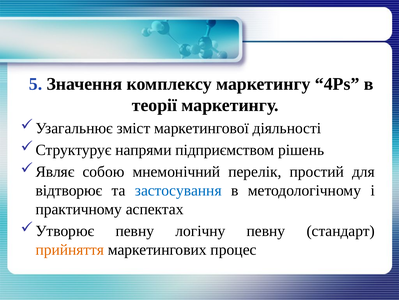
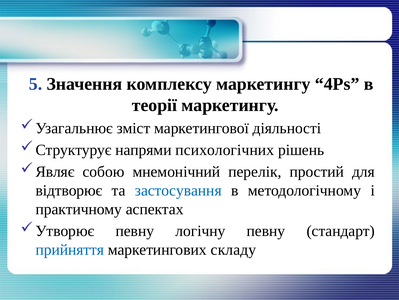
підприємством: підприємством -> психологічних (225, 150)
прийняття colour: orange -> blue (70, 249)
процес: процес -> складу (233, 249)
